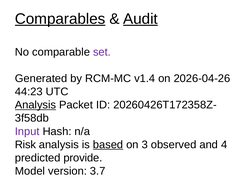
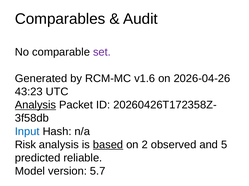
Comparables underline: present -> none (60, 19)
Audit underline: present -> none (140, 19)
v1.4: v1.4 -> v1.6 (145, 79)
44:23: 44:23 -> 43:23 (29, 92)
Input colour: purple -> blue (27, 132)
3: 3 -> 2 (145, 145)
4: 4 -> 5 (224, 145)
provide: provide -> reliable (83, 158)
3.7: 3.7 -> 5.7 (98, 172)
